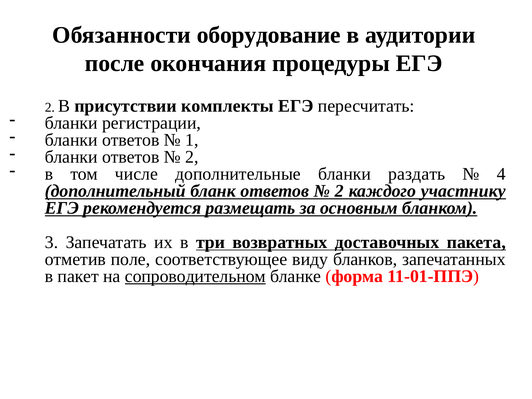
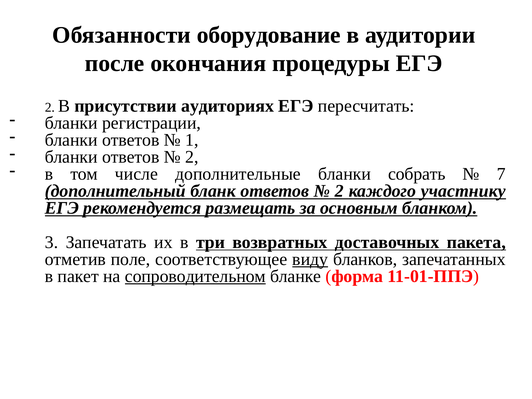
комплекты: комплекты -> аудиториях (228, 106)
раздать: раздать -> собрать (417, 174)
4: 4 -> 7 (501, 174)
виду underline: none -> present (310, 259)
